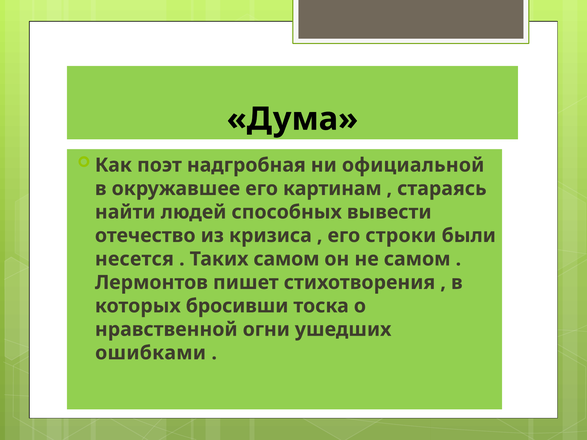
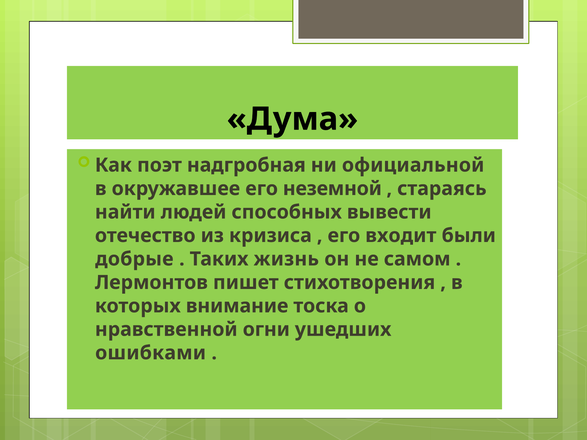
картинам: картинам -> неземной (332, 189)
строки: строки -> входит (401, 236)
несется: несется -> добрые (134, 259)
Таких самом: самом -> жизнь (286, 259)
бросивши: бросивши -> внимание (237, 306)
